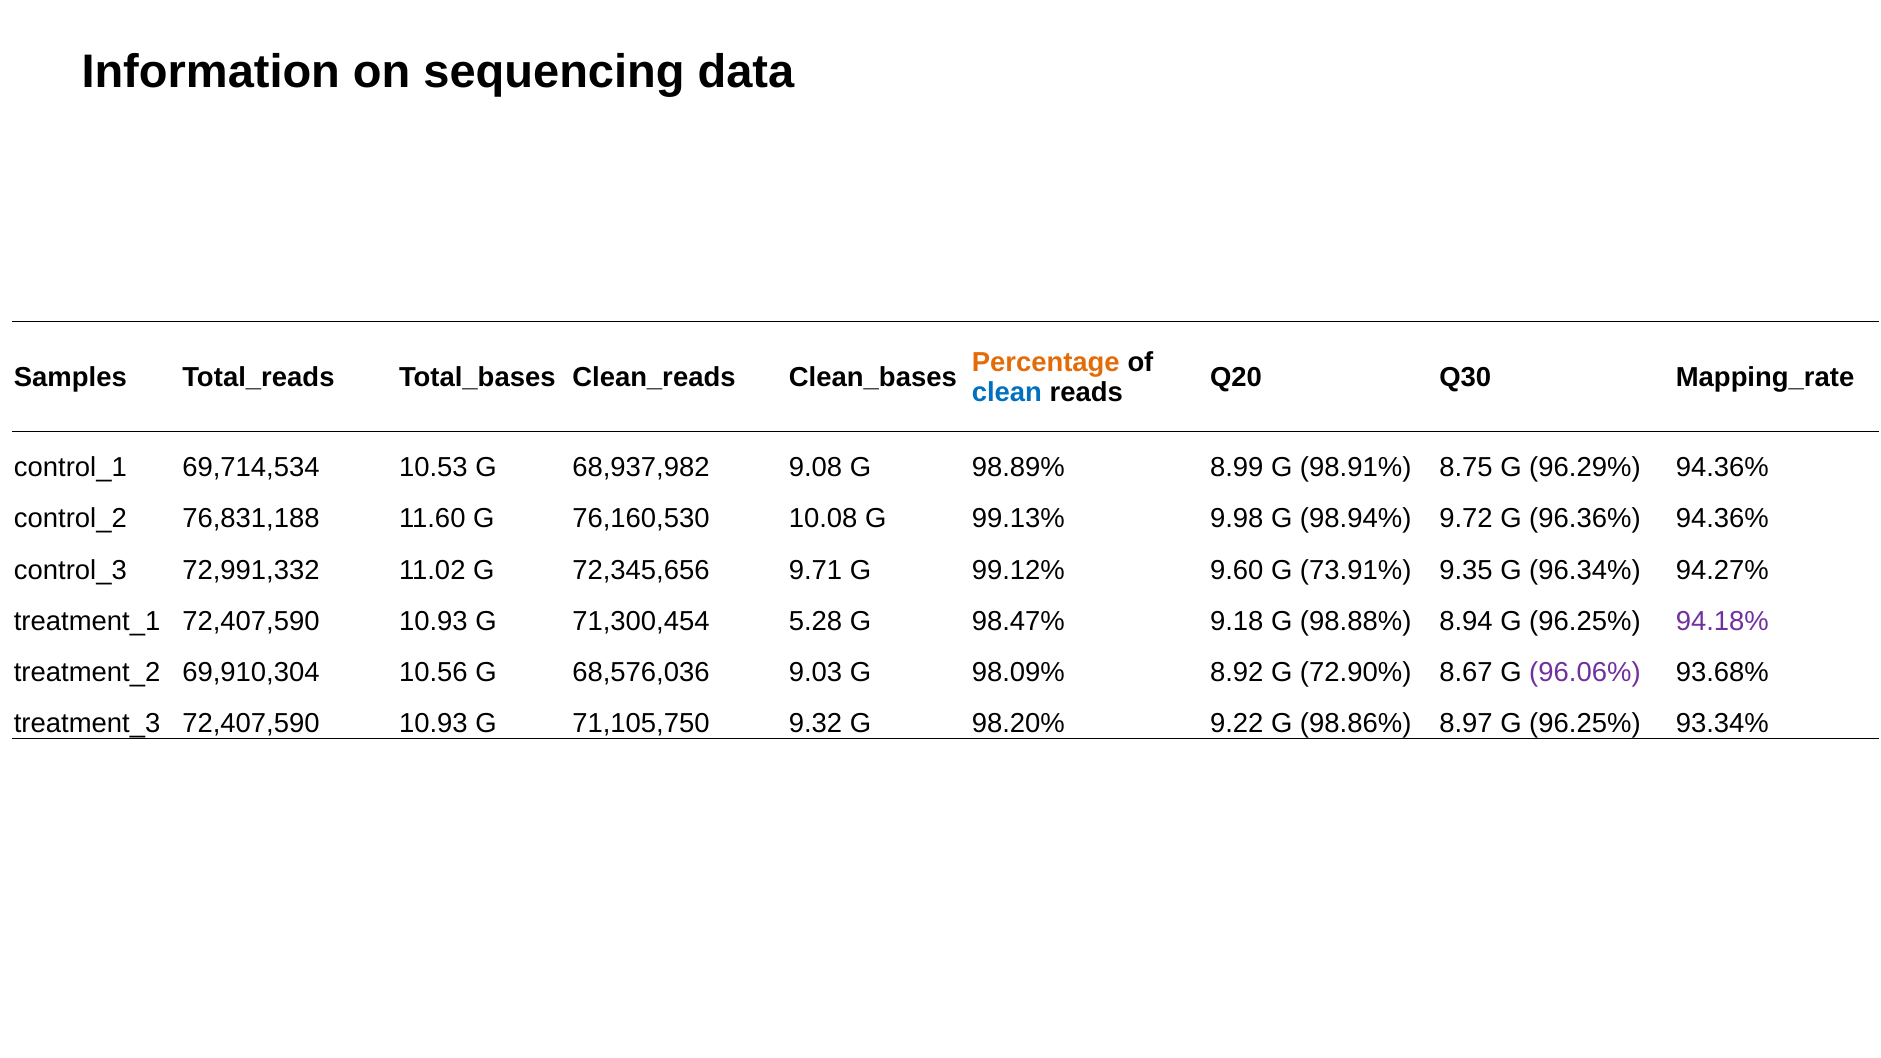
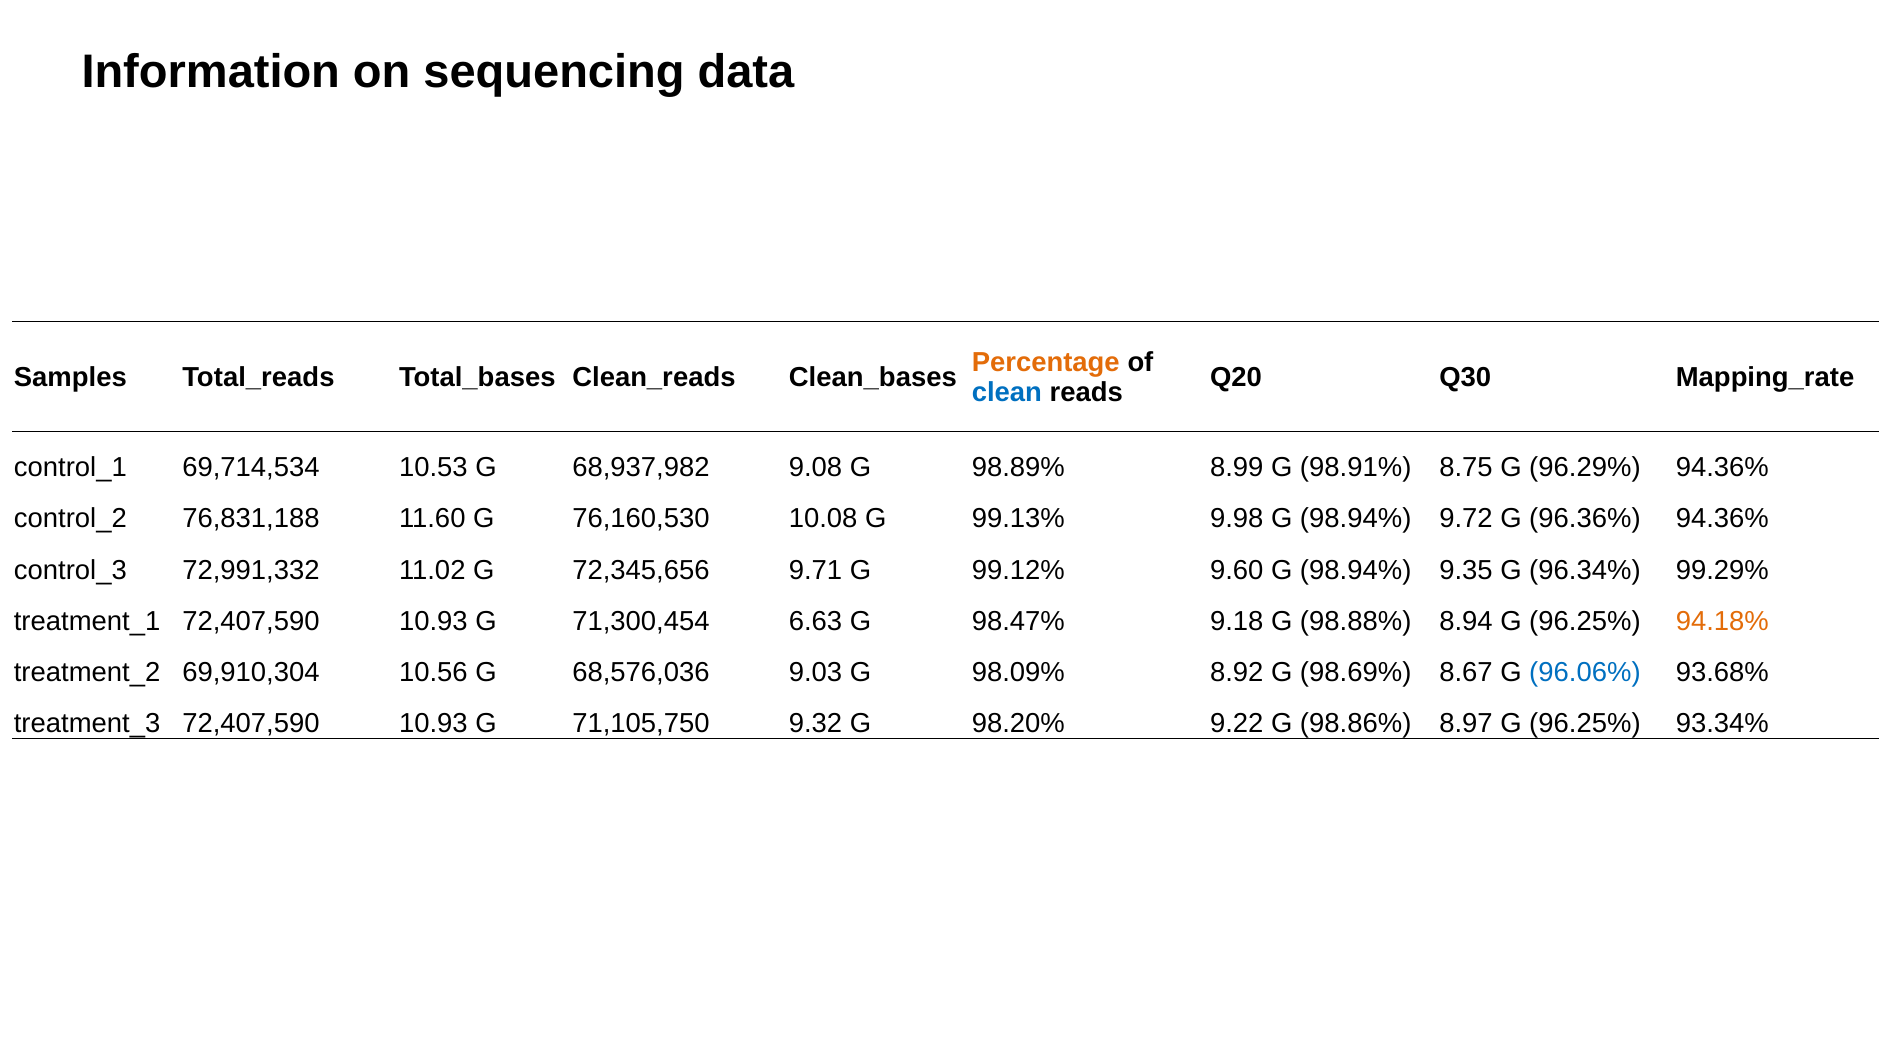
9.60 G 73.91%: 73.91% -> 98.94% (1356, 570)
94.27%: 94.27% -> 99.29% (1722, 570)
5.28: 5.28 -> 6.63 (816, 621)
94.18% colour: purple -> orange (1722, 621)
72.90%: 72.90% -> 98.69% (1356, 673)
96.06% colour: purple -> blue (1585, 673)
